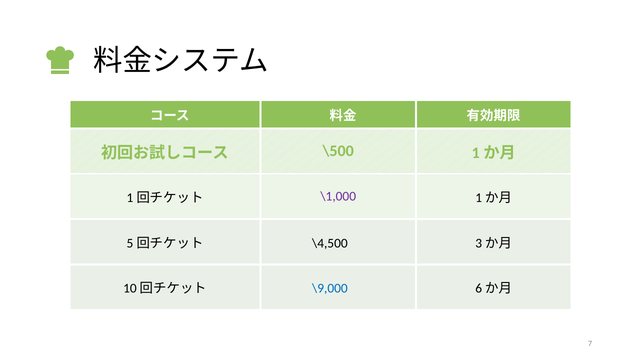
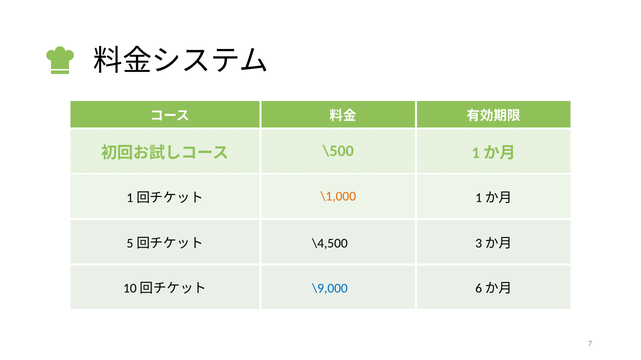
\1,000 colour: purple -> orange (338, 197)
